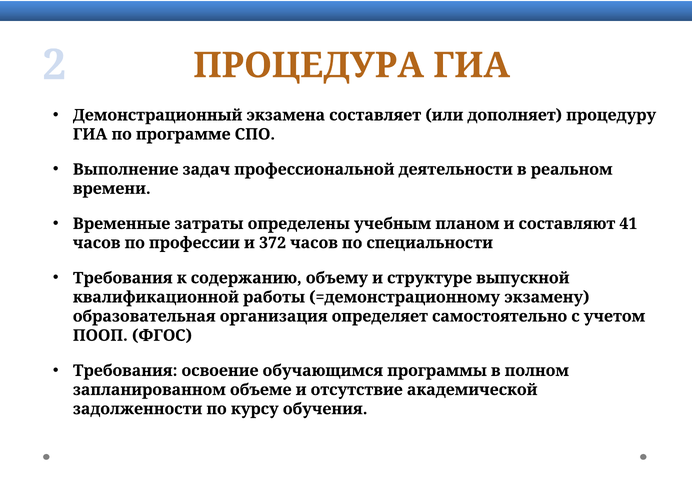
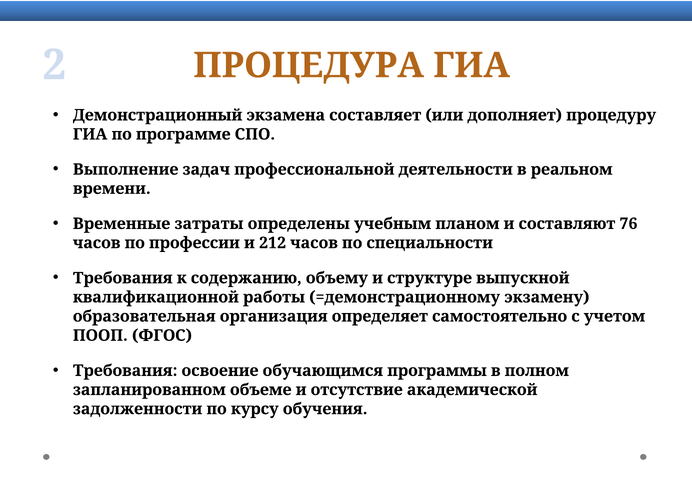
41: 41 -> 76 (628, 224)
372: 372 -> 212 (273, 243)
